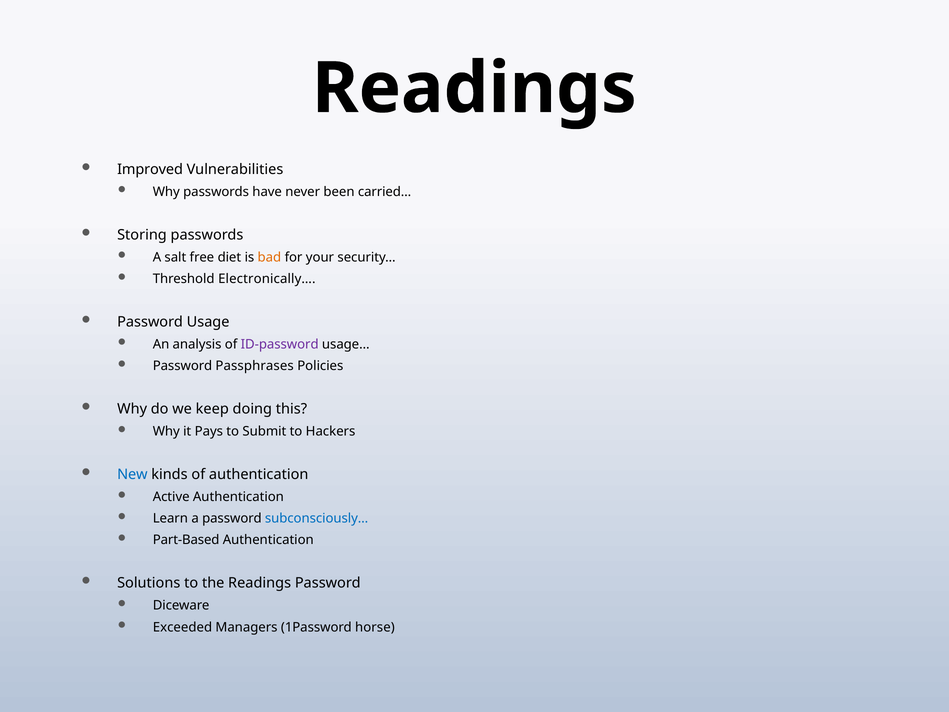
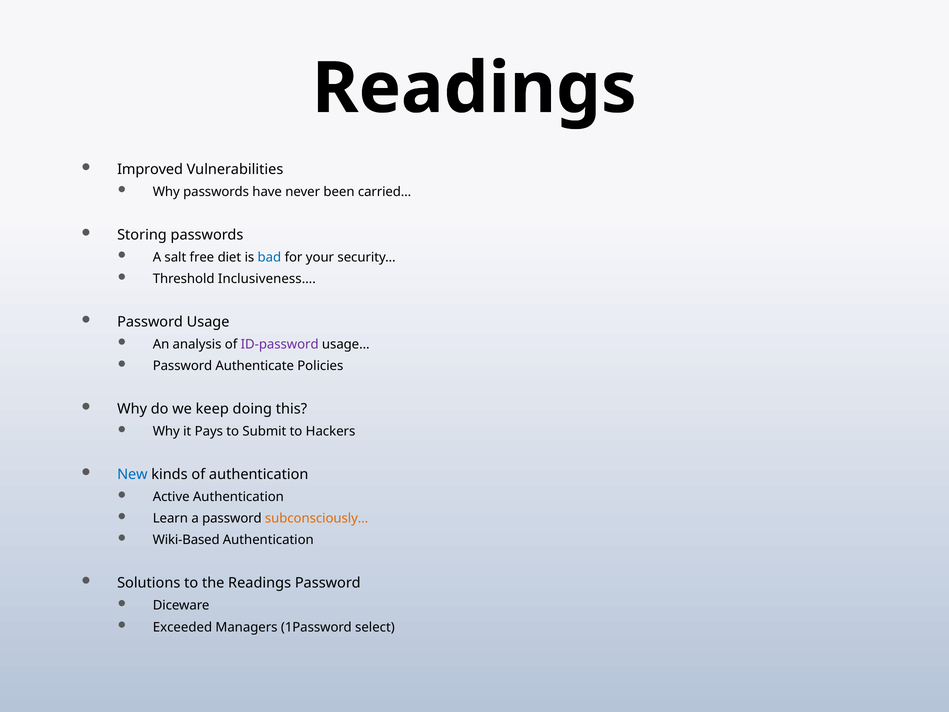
bad colour: orange -> blue (269, 257)
Electronically…: Electronically… -> Inclusiveness… (267, 279)
Passphrases: Passphrases -> Authenticate (255, 366)
subconsciously… colour: blue -> orange (317, 518)
Part-Based: Part-Based -> Wiki-Based (186, 540)
horse: horse -> select (375, 627)
